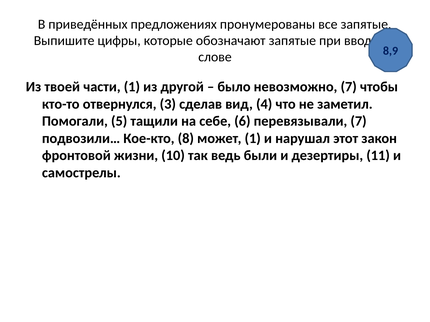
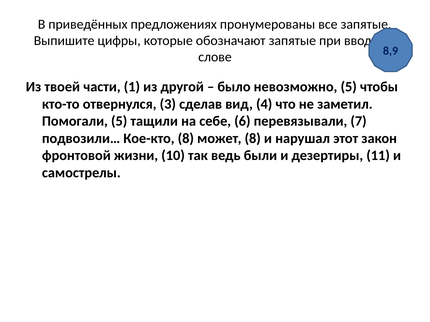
невозможно 7: 7 -> 5 (349, 87)
может 1: 1 -> 8 (253, 139)
